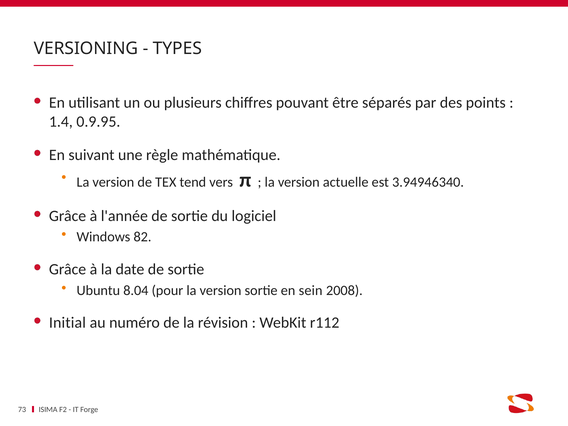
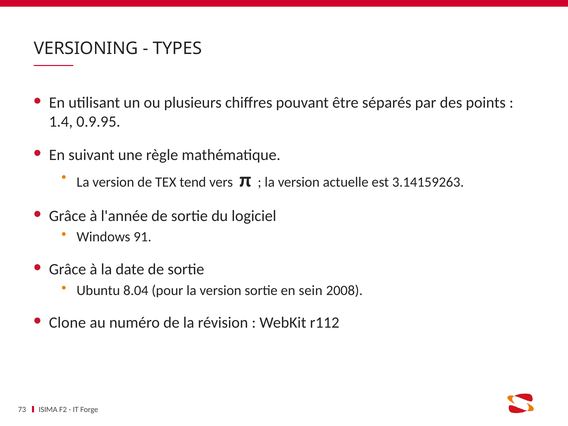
3.94946340: 3.94946340 -> 3.14159263 (428, 182)
82: 82 -> 91 (142, 237)
Initial: Initial -> Clone (67, 323)
